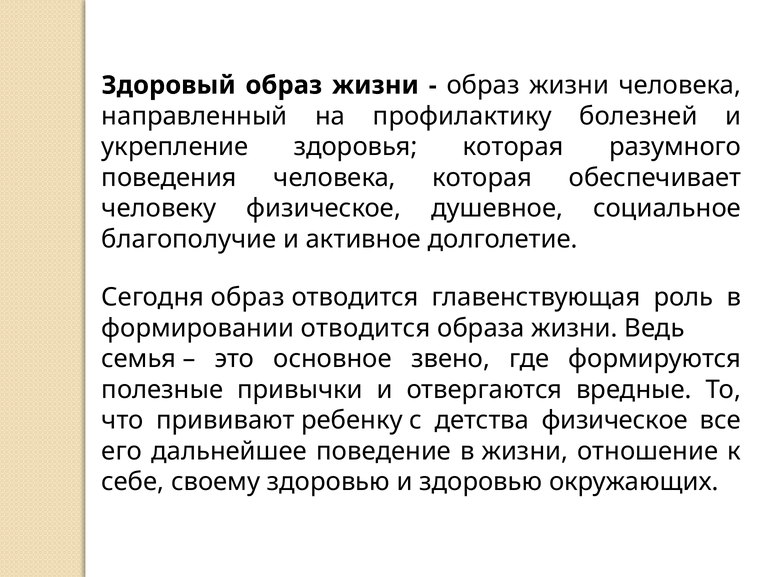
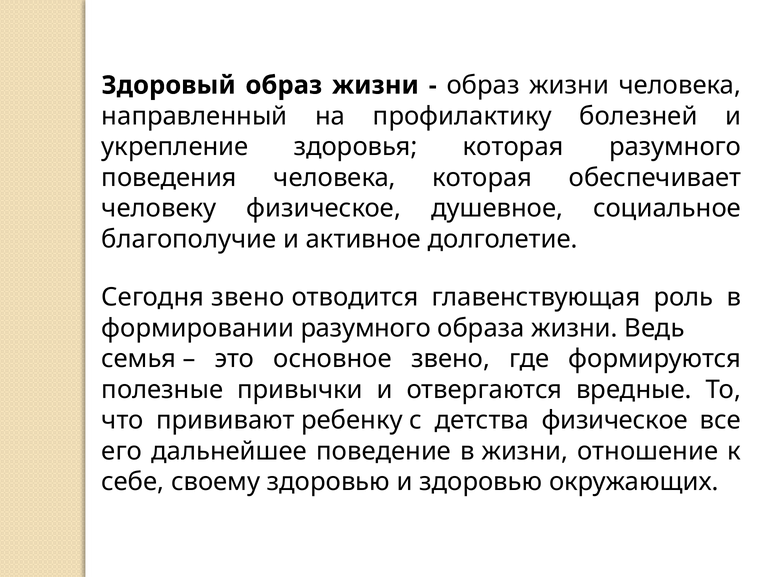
Сегодня образ: образ -> звено (248, 298)
формировании отводится: отводится -> разумного (366, 328)
